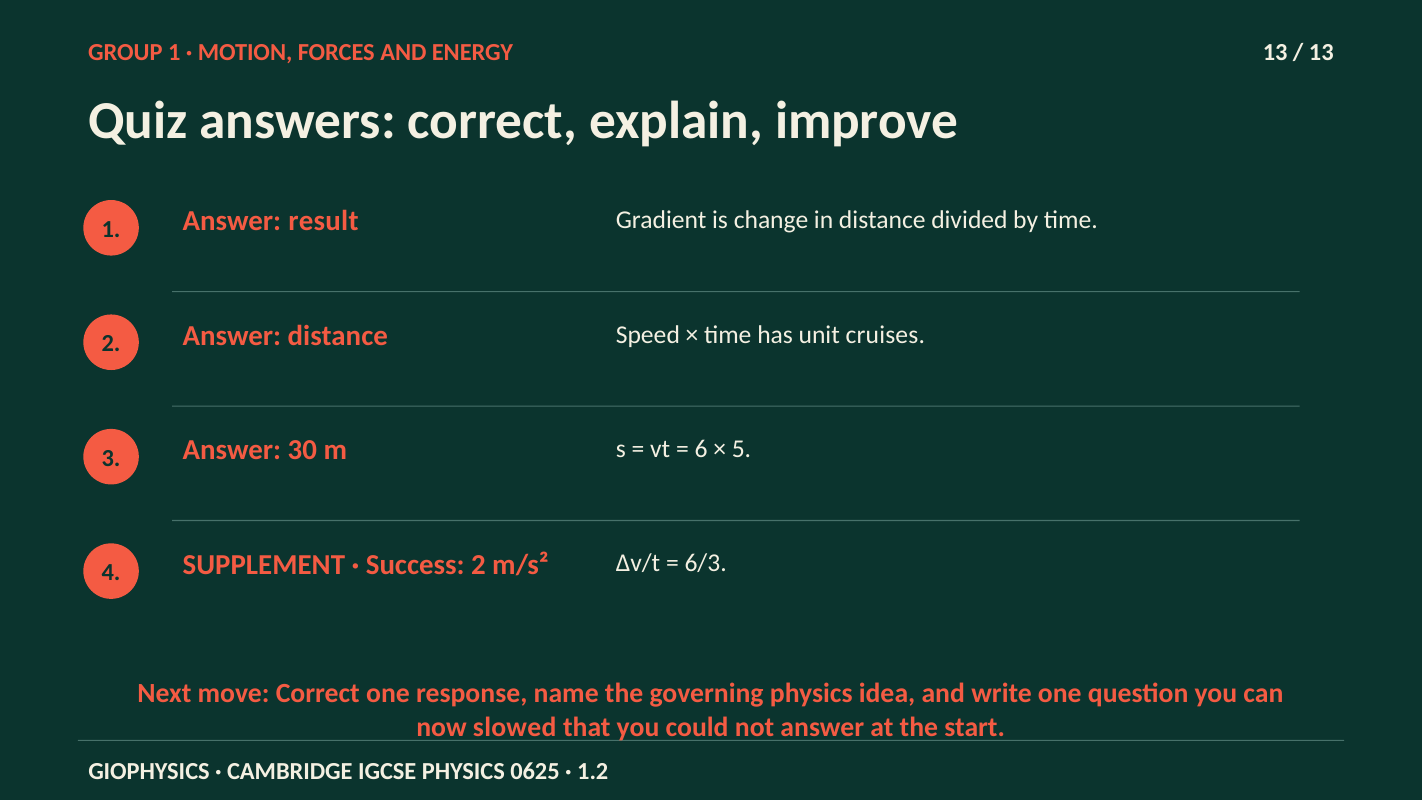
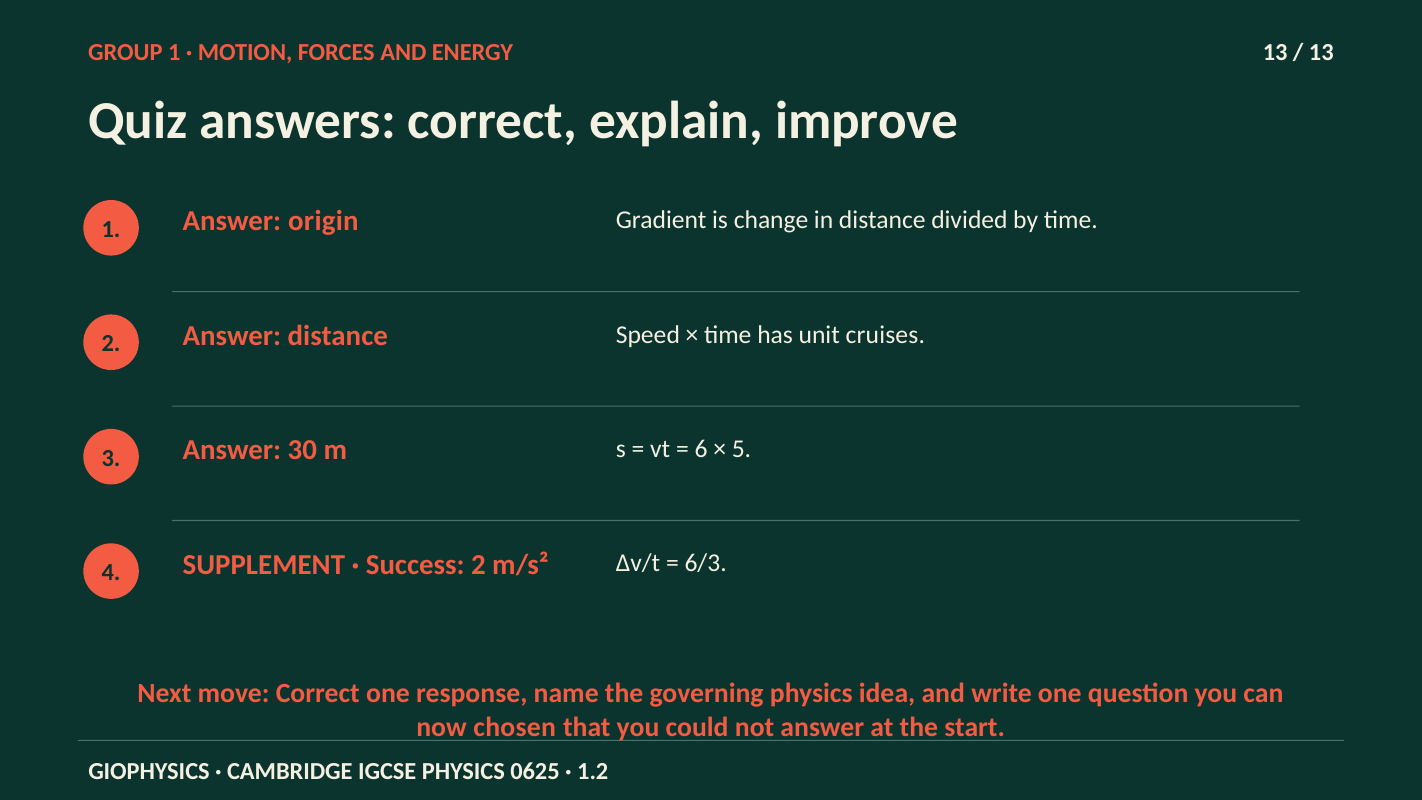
result: result -> origin (323, 221)
slowed: slowed -> chosen (515, 727)
